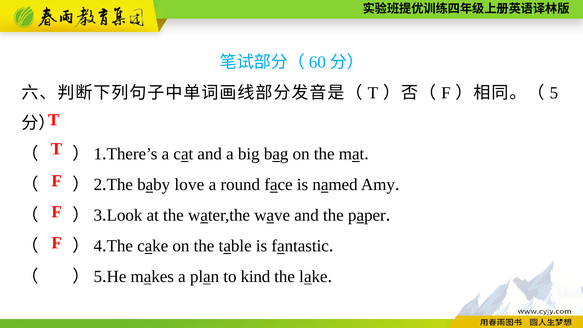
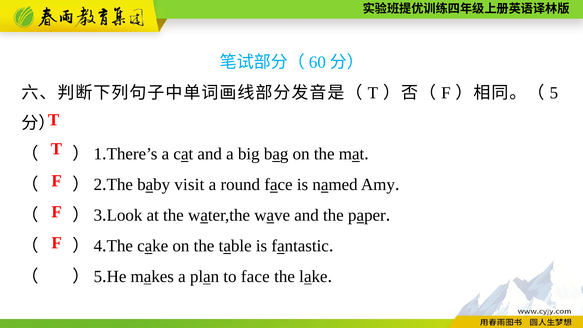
love: love -> visit (189, 185)
to kind: kind -> face (255, 277)
